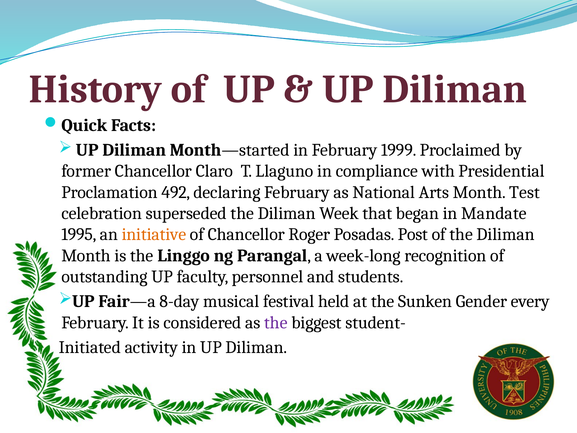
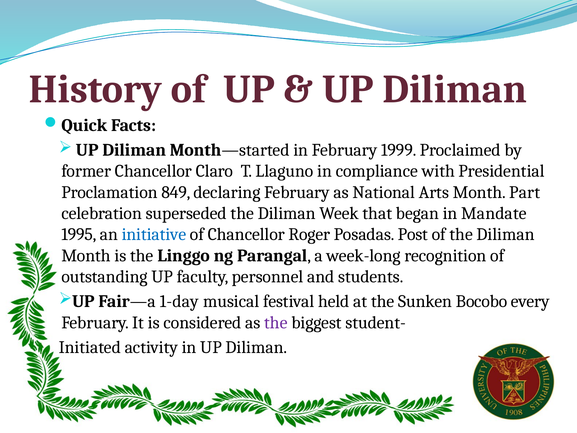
492: 492 -> 849 (176, 192)
Test: Test -> Part (525, 192)
initiative colour: orange -> blue (154, 234)
8-day: 8-day -> 1-day (179, 301)
Gender: Gender -> Bocobo (482, 301)
